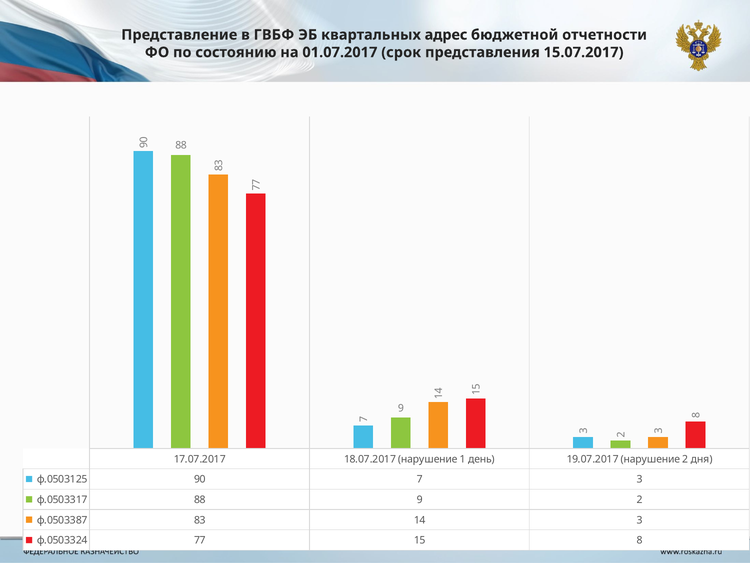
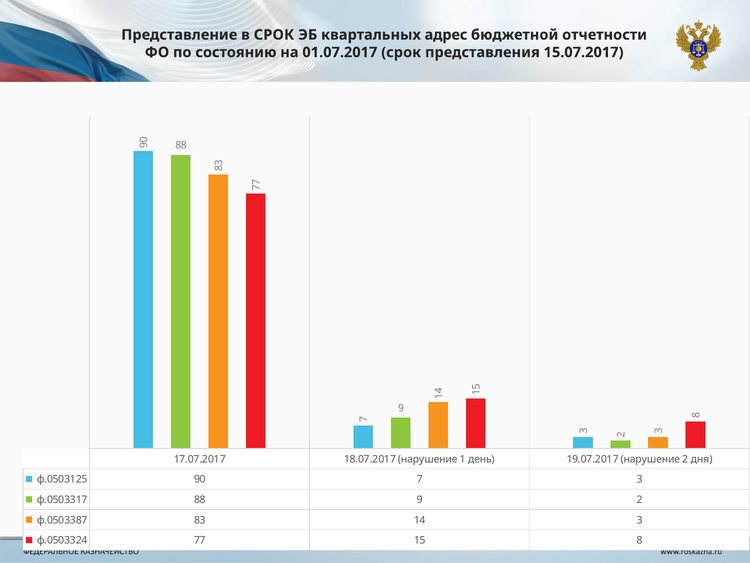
в ГВБФ: ГВБФ -> СРОК (274, 35)
